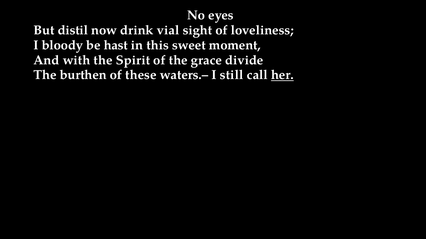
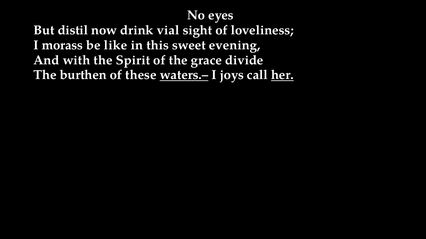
bloody: bloody -> morass (62, 45)
hast: hast -> like (116, 45)
moment: moment -> evening (235, 45)
waters.– underline: none -> present (184, 75)
still: still -> joys (232, 75)
